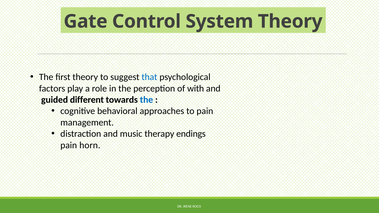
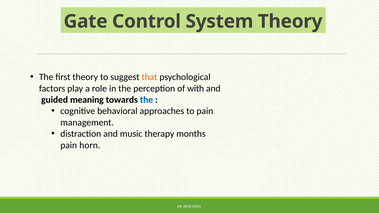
that colour: blue -> orange (149, 77)
different: different -> meaning (87, 100)
endings: endings -> months (191, 134)
